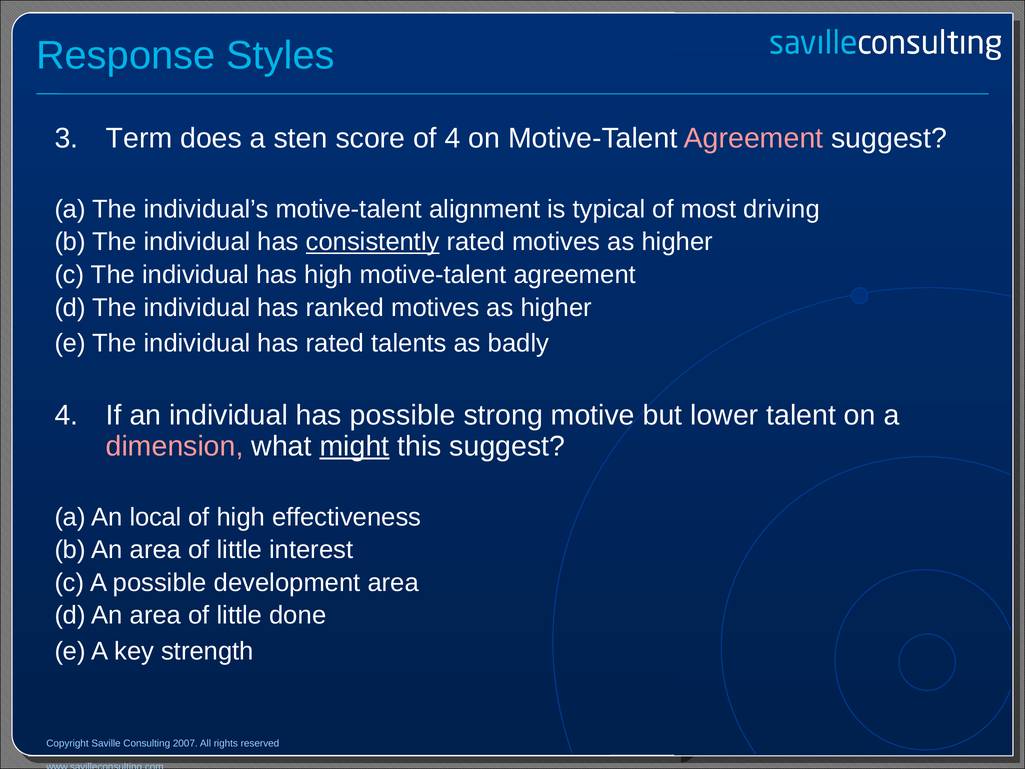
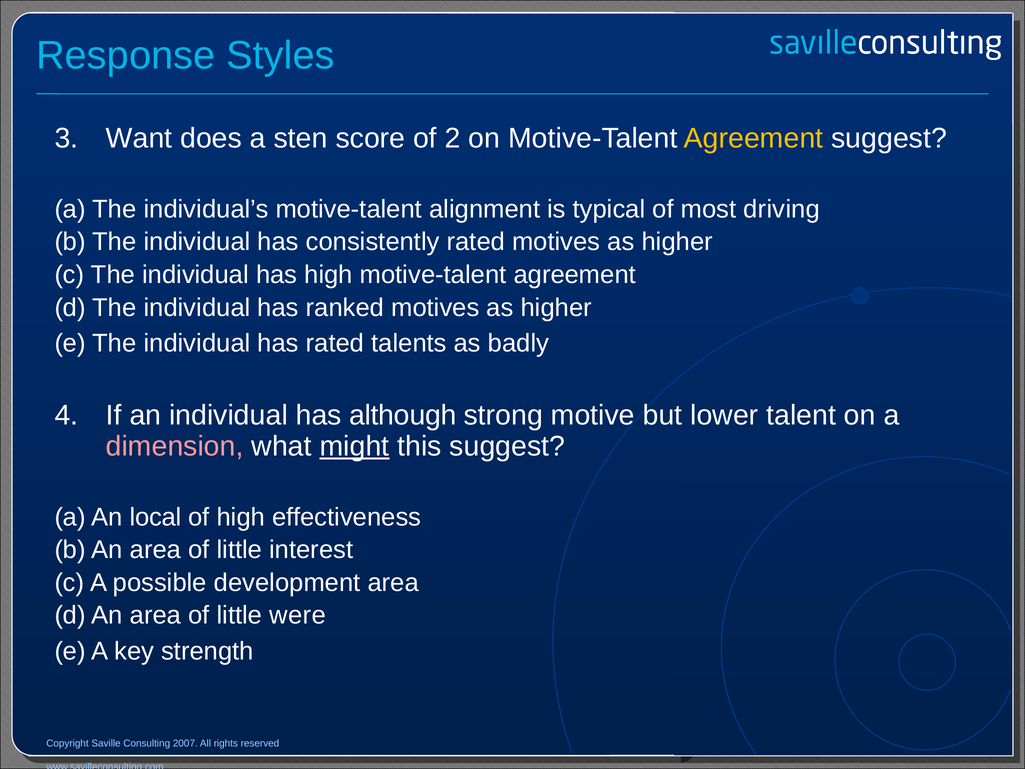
Term: Term -> Want (139, 138)
of 4: 4 -> 2 (453, 138)
Agreement colour: pink -> yellow (754, 138)
consistently underline: present -> none (373, 242)
has possible: possible -> although (403, 415)
done: done -> were (298, 615)
